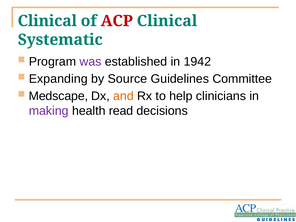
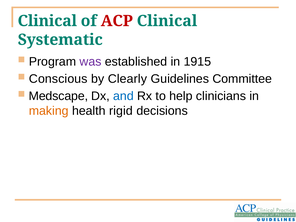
1942: 1942 -> 1915 (197, 62)
Expanding: Expanding -> Conscious (58, 79)
Source: Source -> Clearly (127, 79)
and colour: orange -> blue (123, 96)
making colour: purple -> orange (49, 111)
read: read -> rigid (121, 111)
